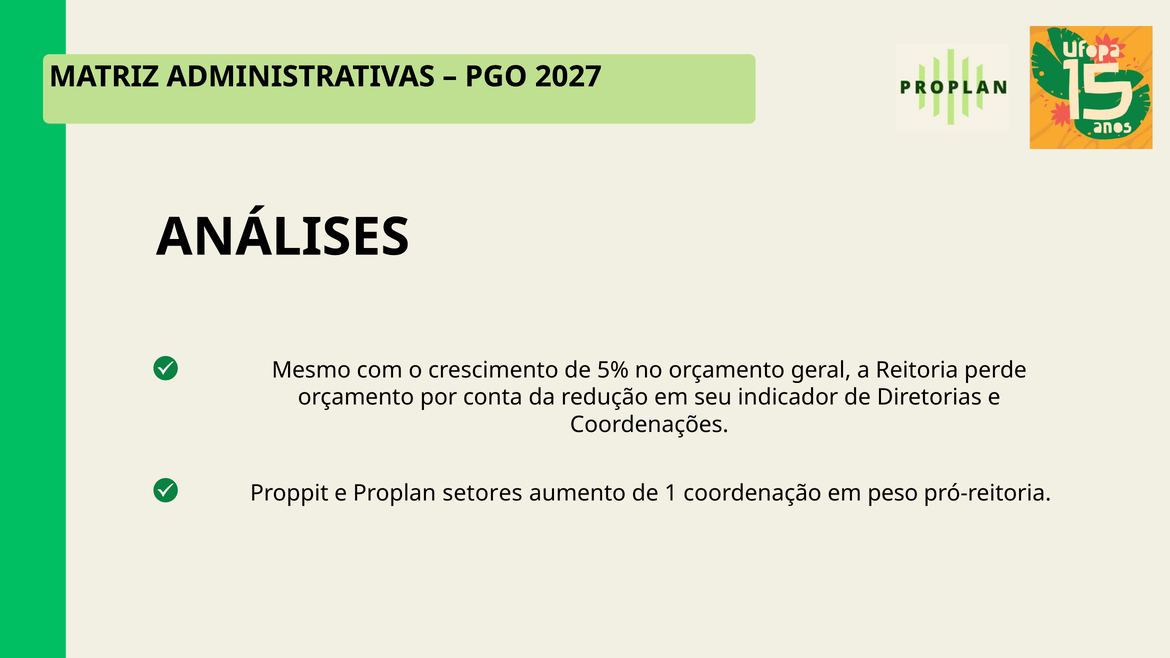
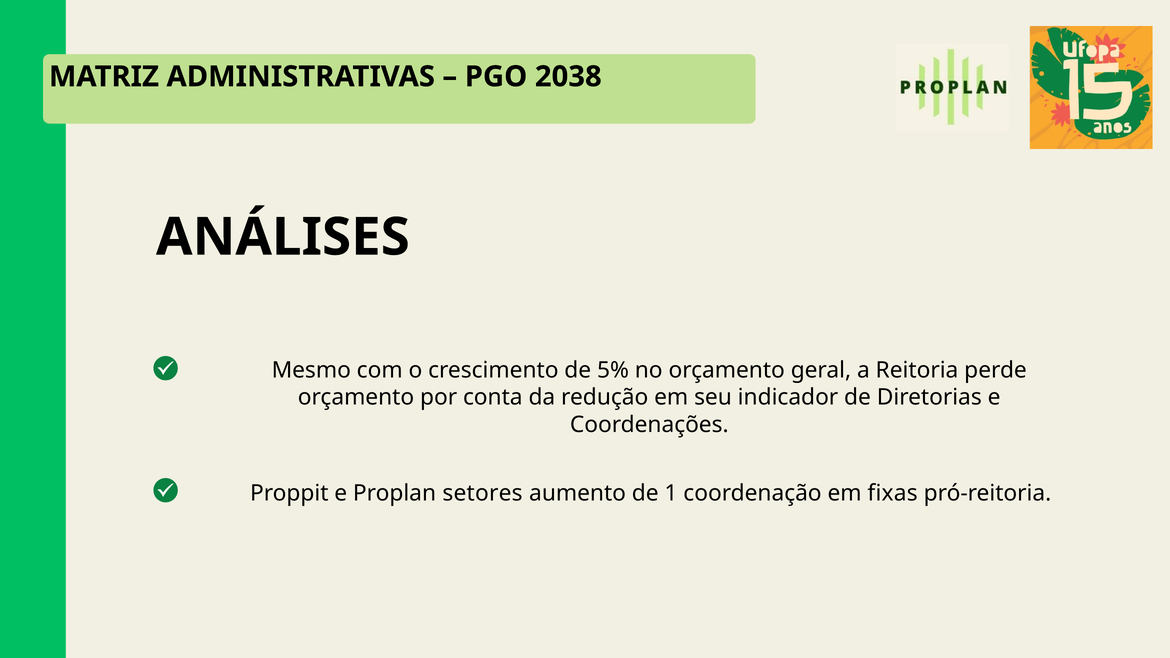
2027: 2027 -> 2038 (568, 77)
peso: peso -> fixas (893, 493)
